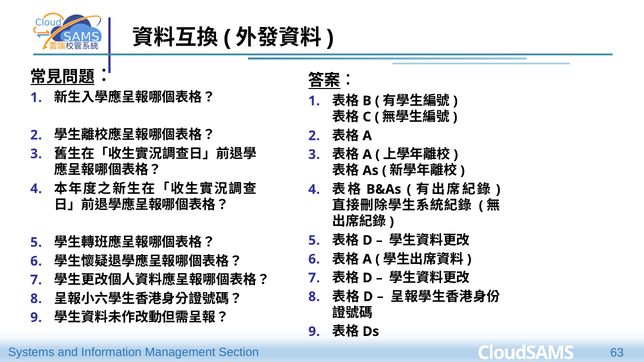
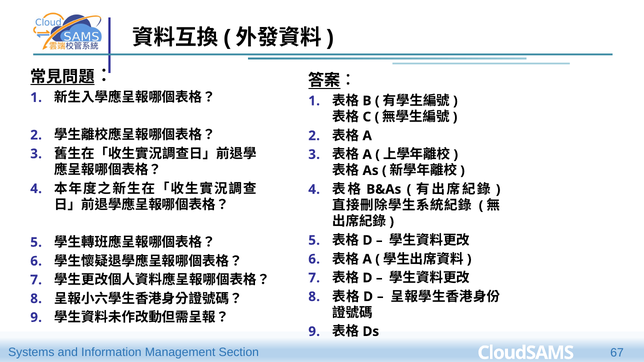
63: 63 -> 67 (617, 353)
